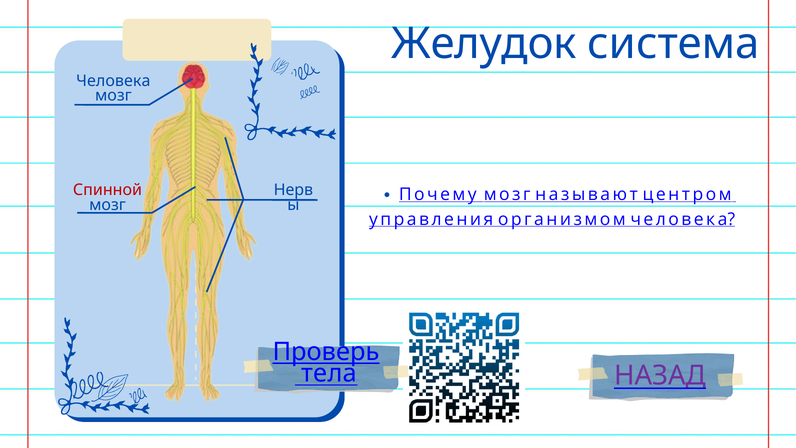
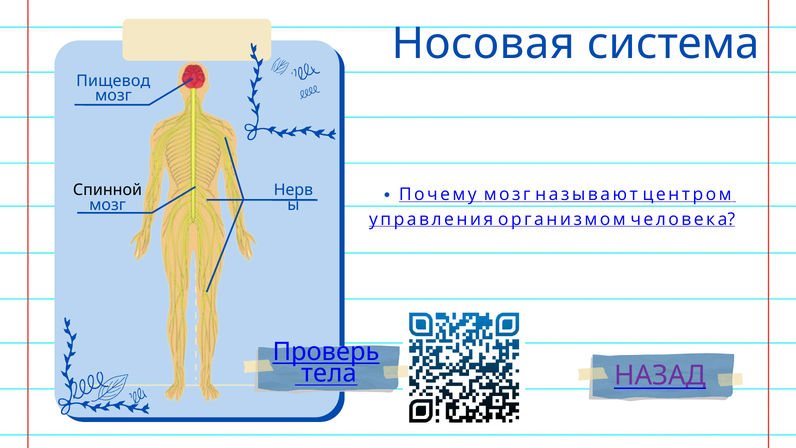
Желудок: Желудок -> Носовая (483, 44)
Человека: Человека -> Пищевод (113, 81)
Спинной colour: red -> black (107, 190)
